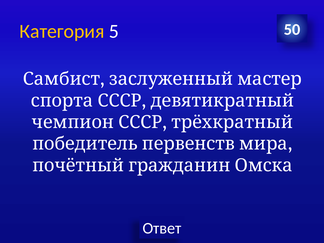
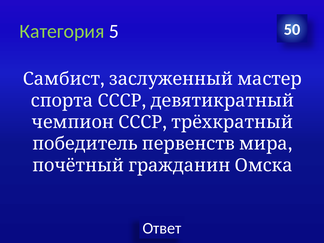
Категория colour: yellow -> light green (62, 31)
